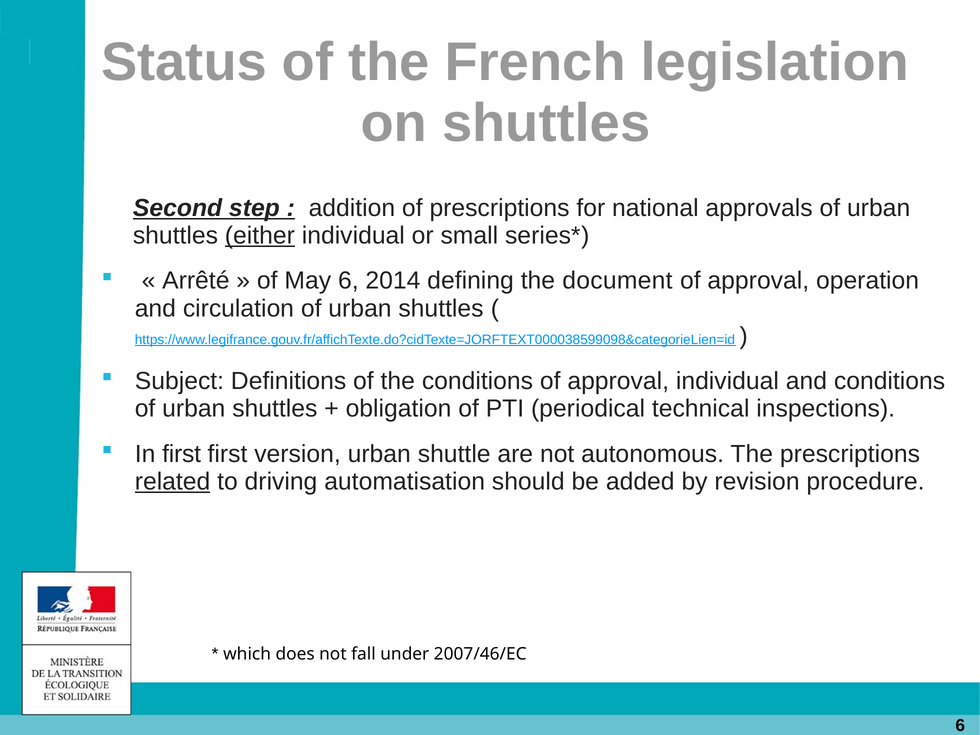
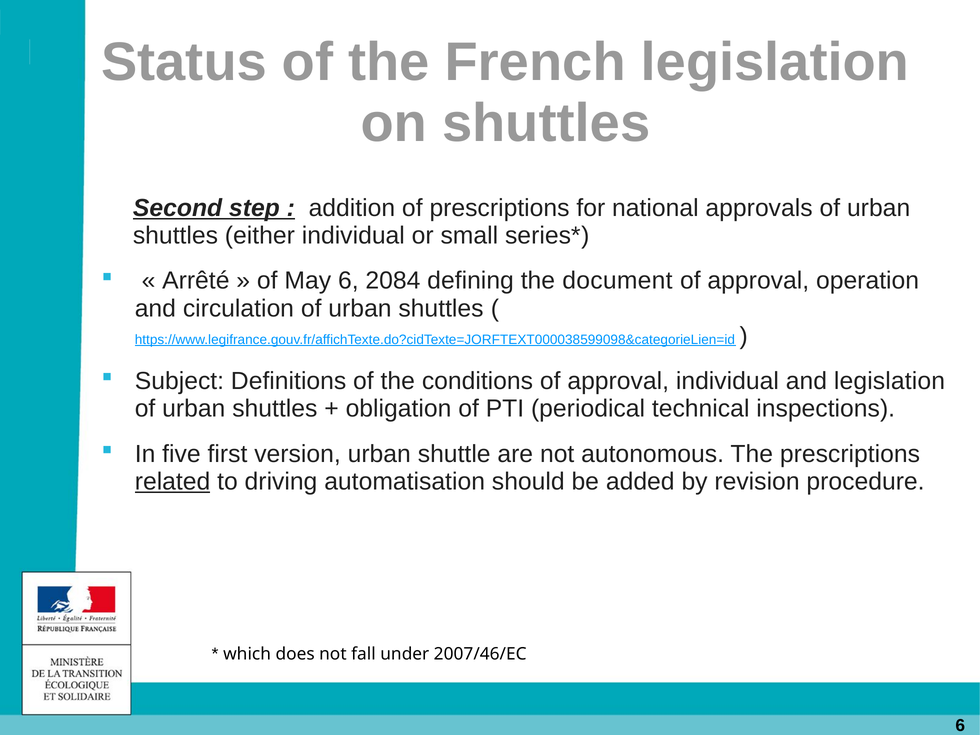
either underline: present -> none (260, 236)
2014: 2014 -> 2084 (393, 281)
and conditions: conditions -> legislation (889, 381)
In first: first -> five (181, 454)
